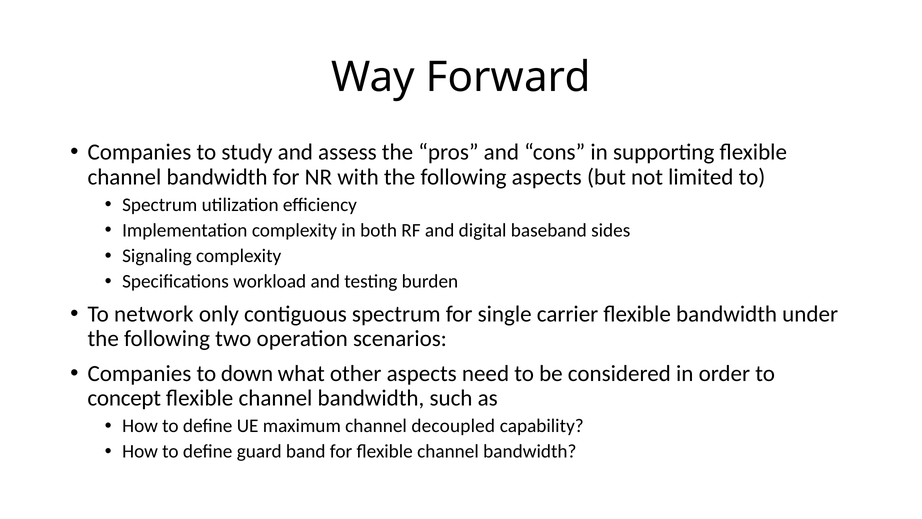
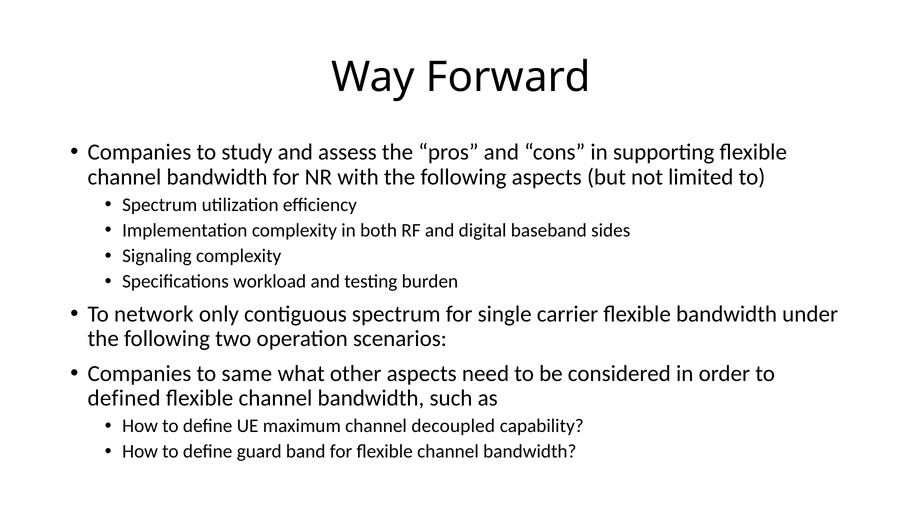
down: down -> same (247, 373)
concept: concept -> defined (124, 398)
